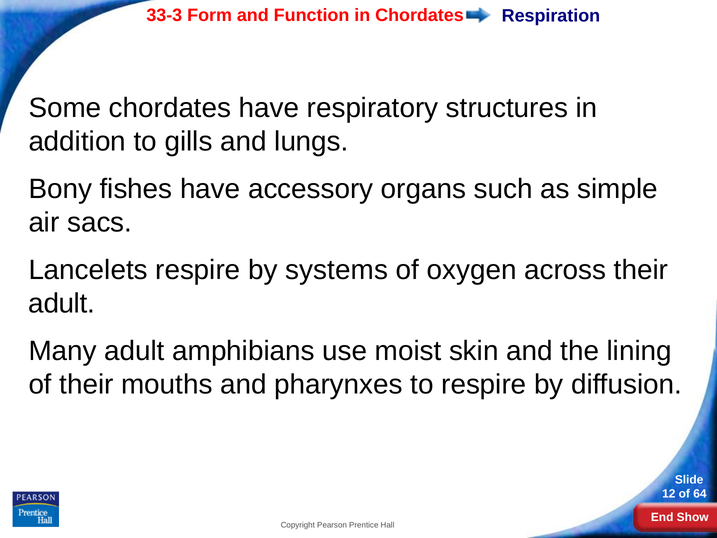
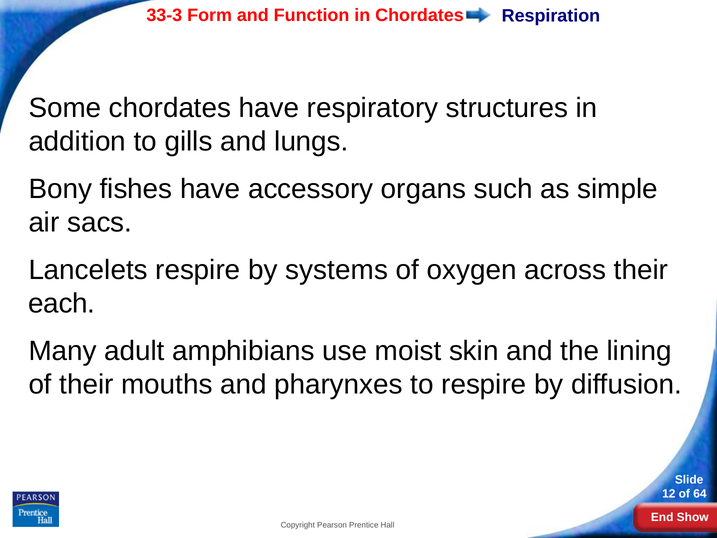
adult: adult -> each (62, 303)
